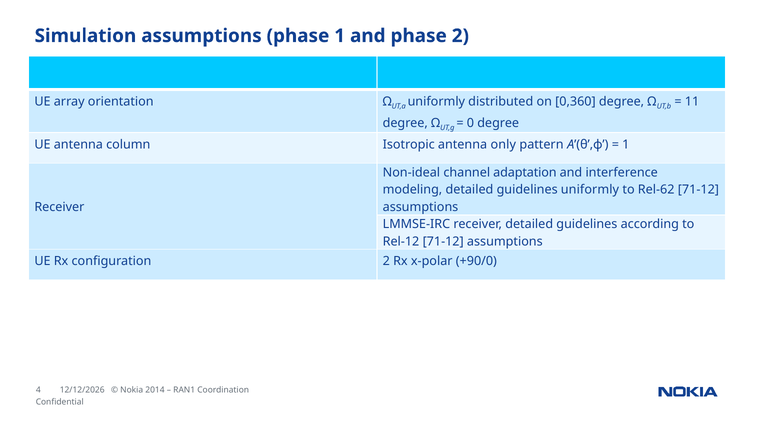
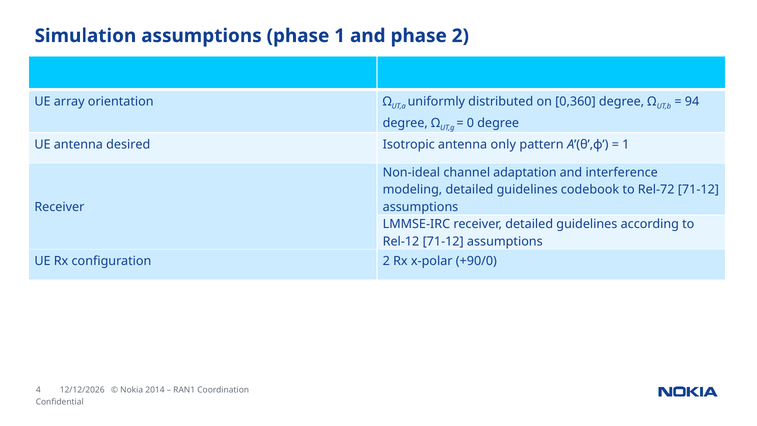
11: 11 -> 94 (692, 102)
column: column -> desired (128, 144)
guidelines uniformly: uniformly -> codebook (590, 190)
Rel-62: Rel-62 -> Rel-72 (656, 190)
